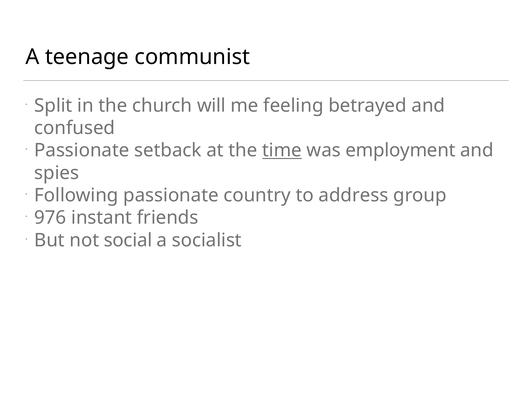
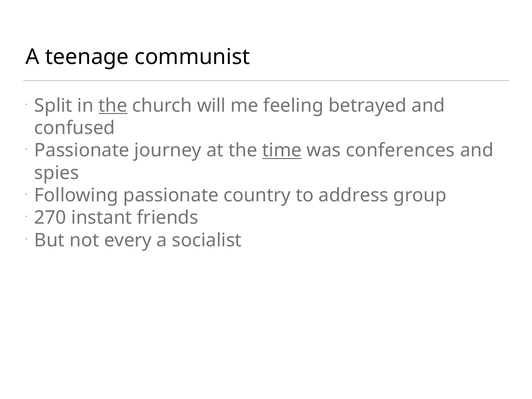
the underline: none -> present (113, 106)
setback: setback -> journey (168, 150)
employment: employment -> conferences (400, 150)
976: 976 -> 270 (50, 218)
social: social -> every (128, 240)
